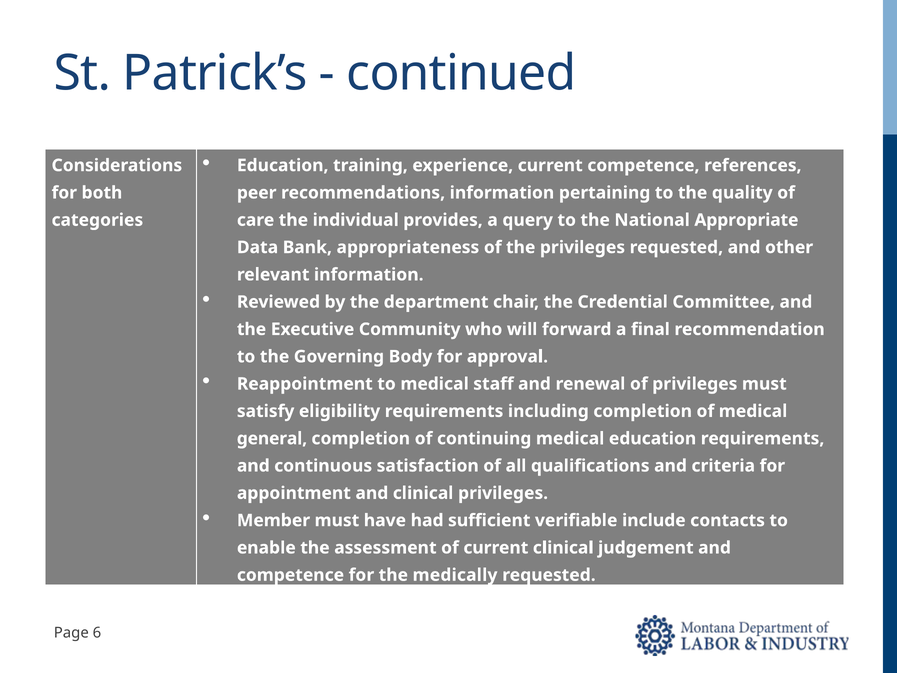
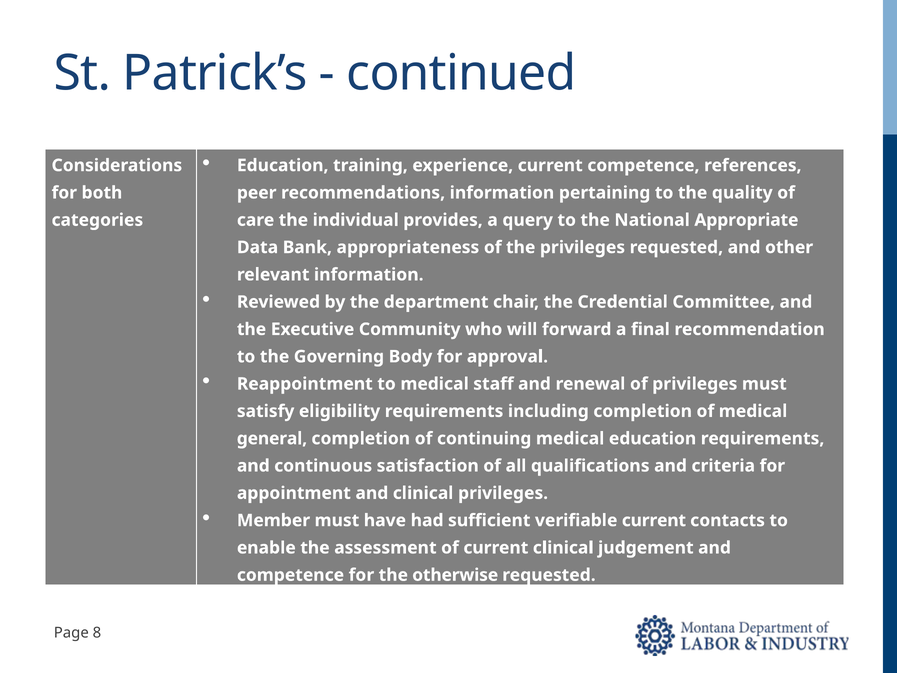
verifiable include: include -> current (654, 520)
medically: medically -> otherwise (455, 575)
6: 6 -> 8 (97, 633)
